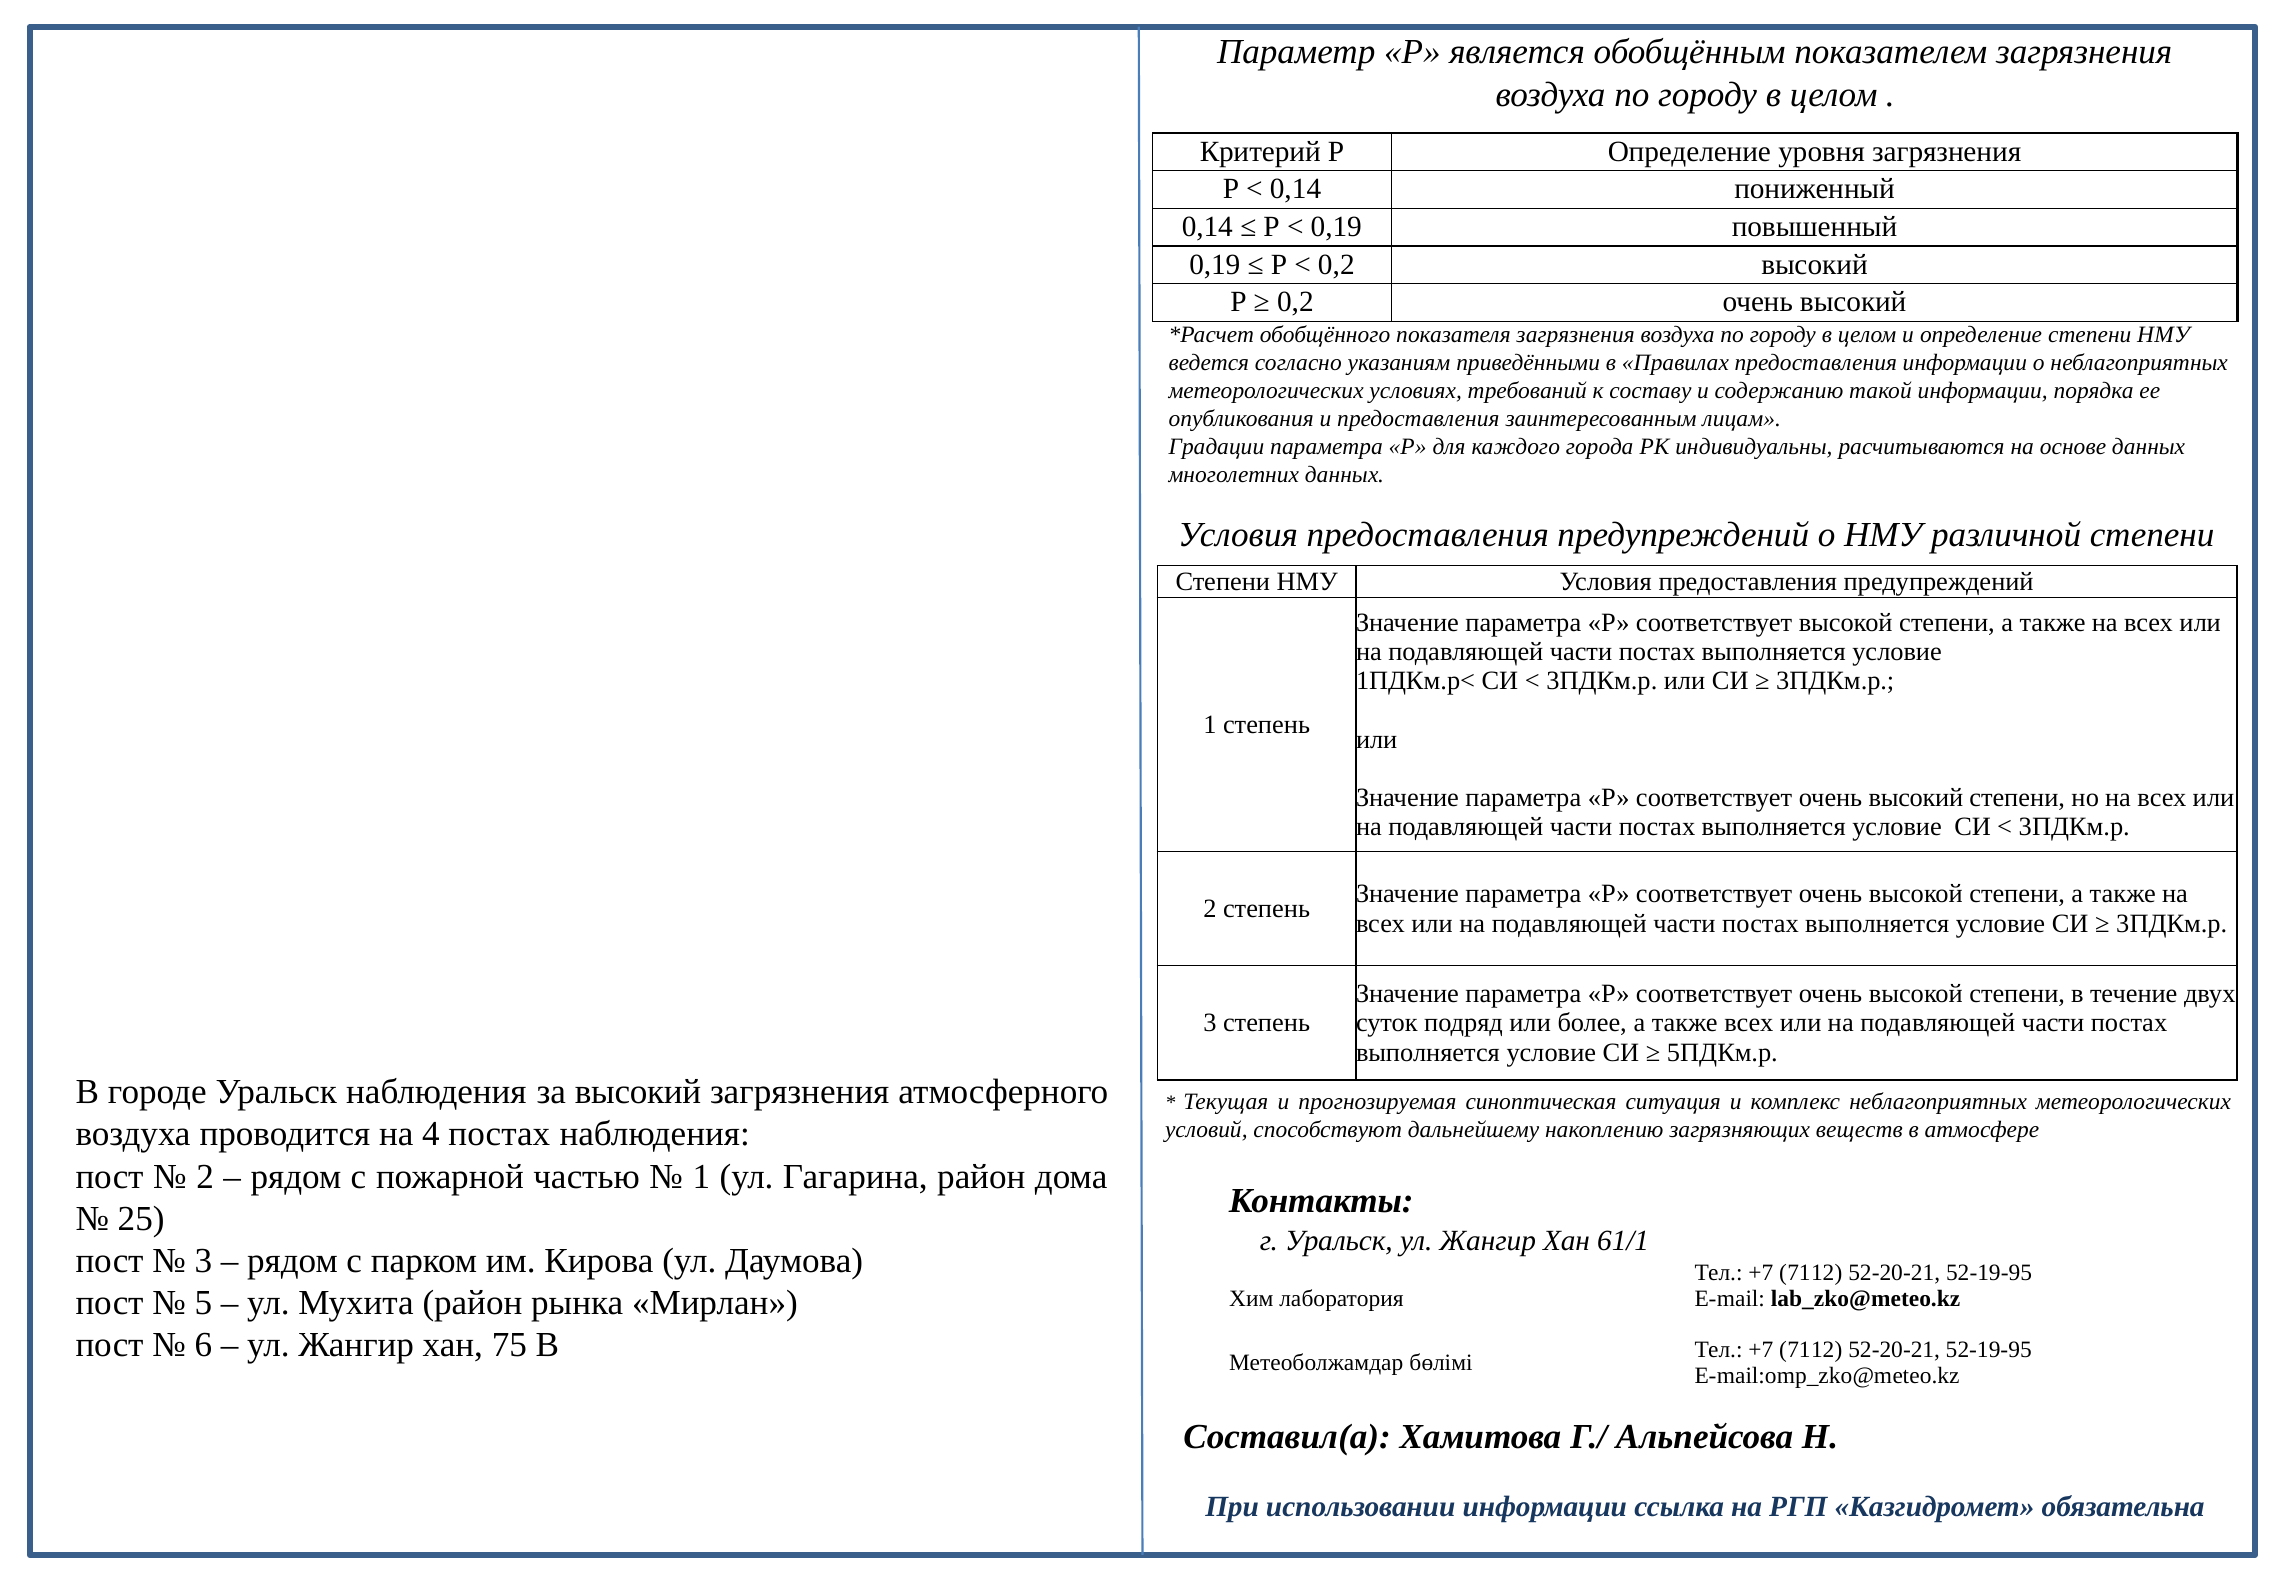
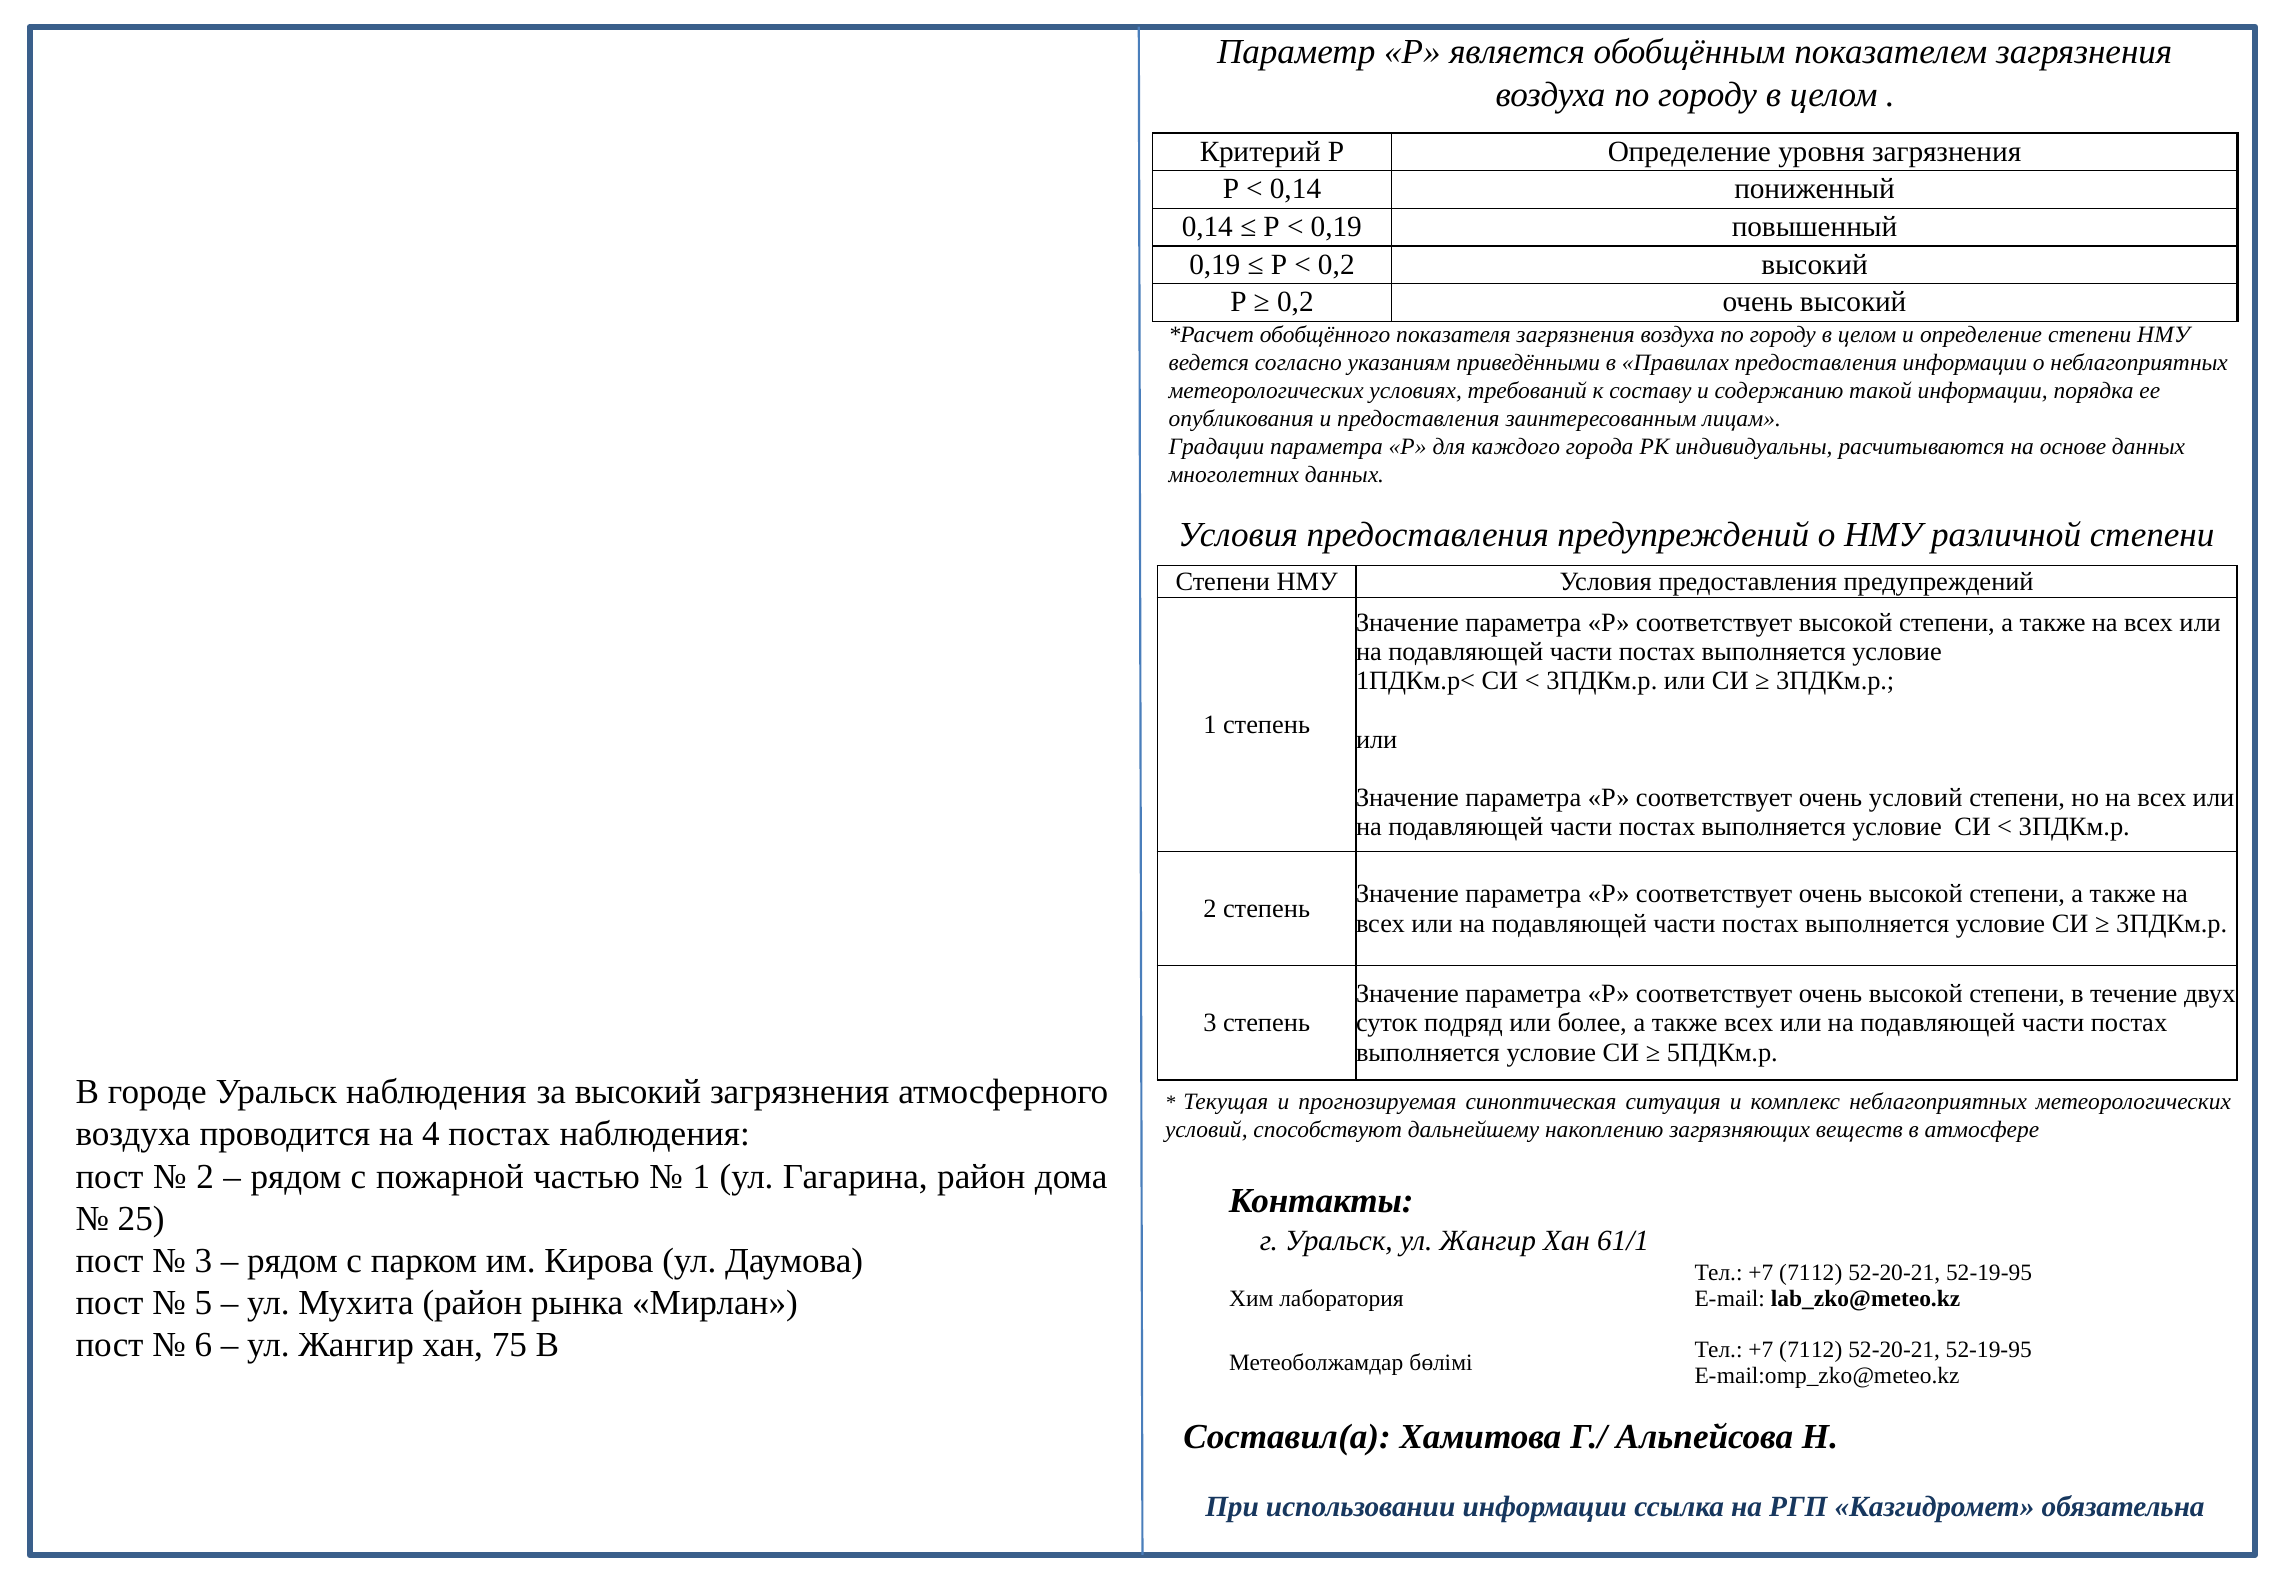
соответствует очень высокий: высокий -> условий (1916, 798)
